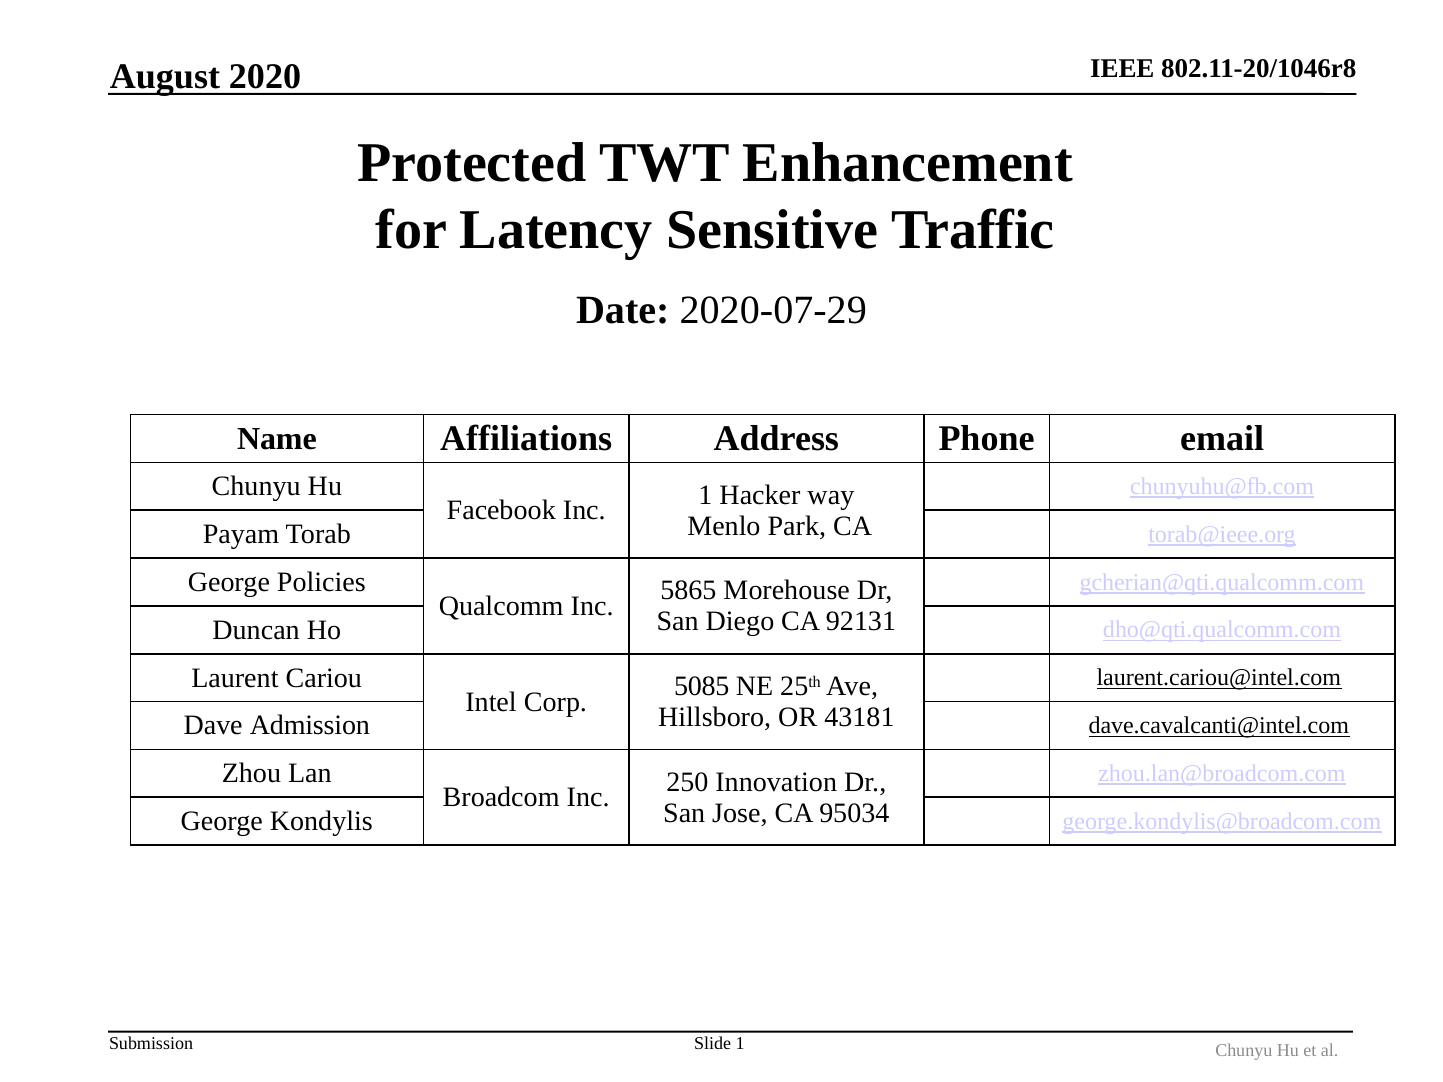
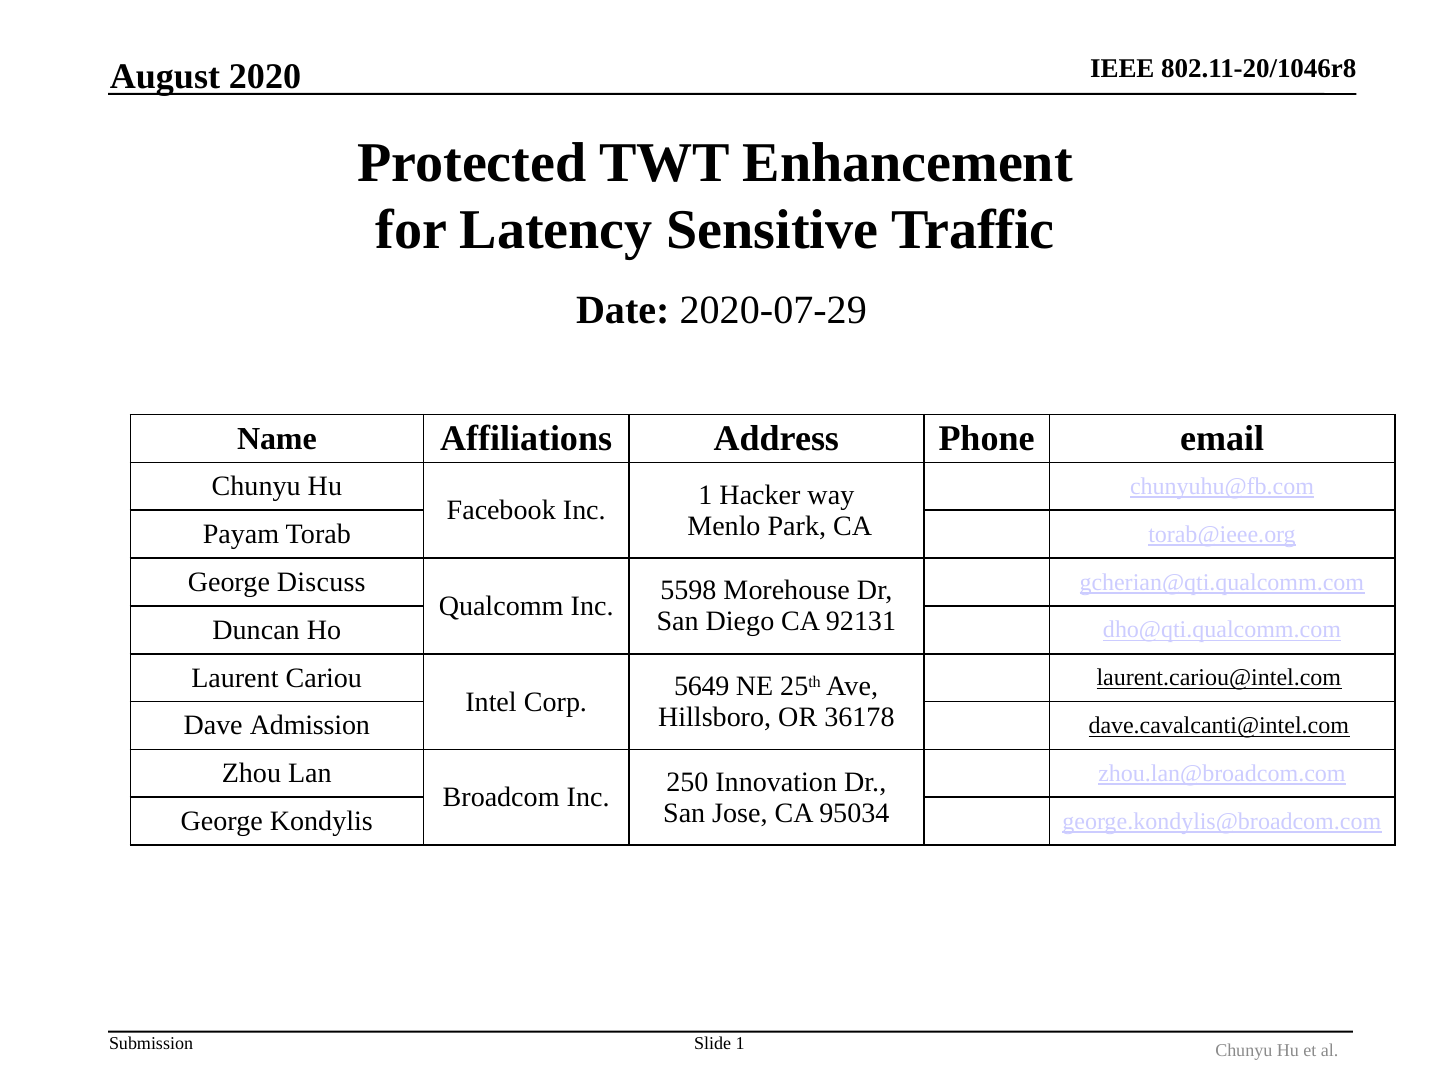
Policies: Policies -> Discuss (321, 582)
5865: 5865 -> 5598 (688, 591)
5085: 5085 -> 5649 (702, 686)
43181: 43181 -> 36178 (859, 717)
